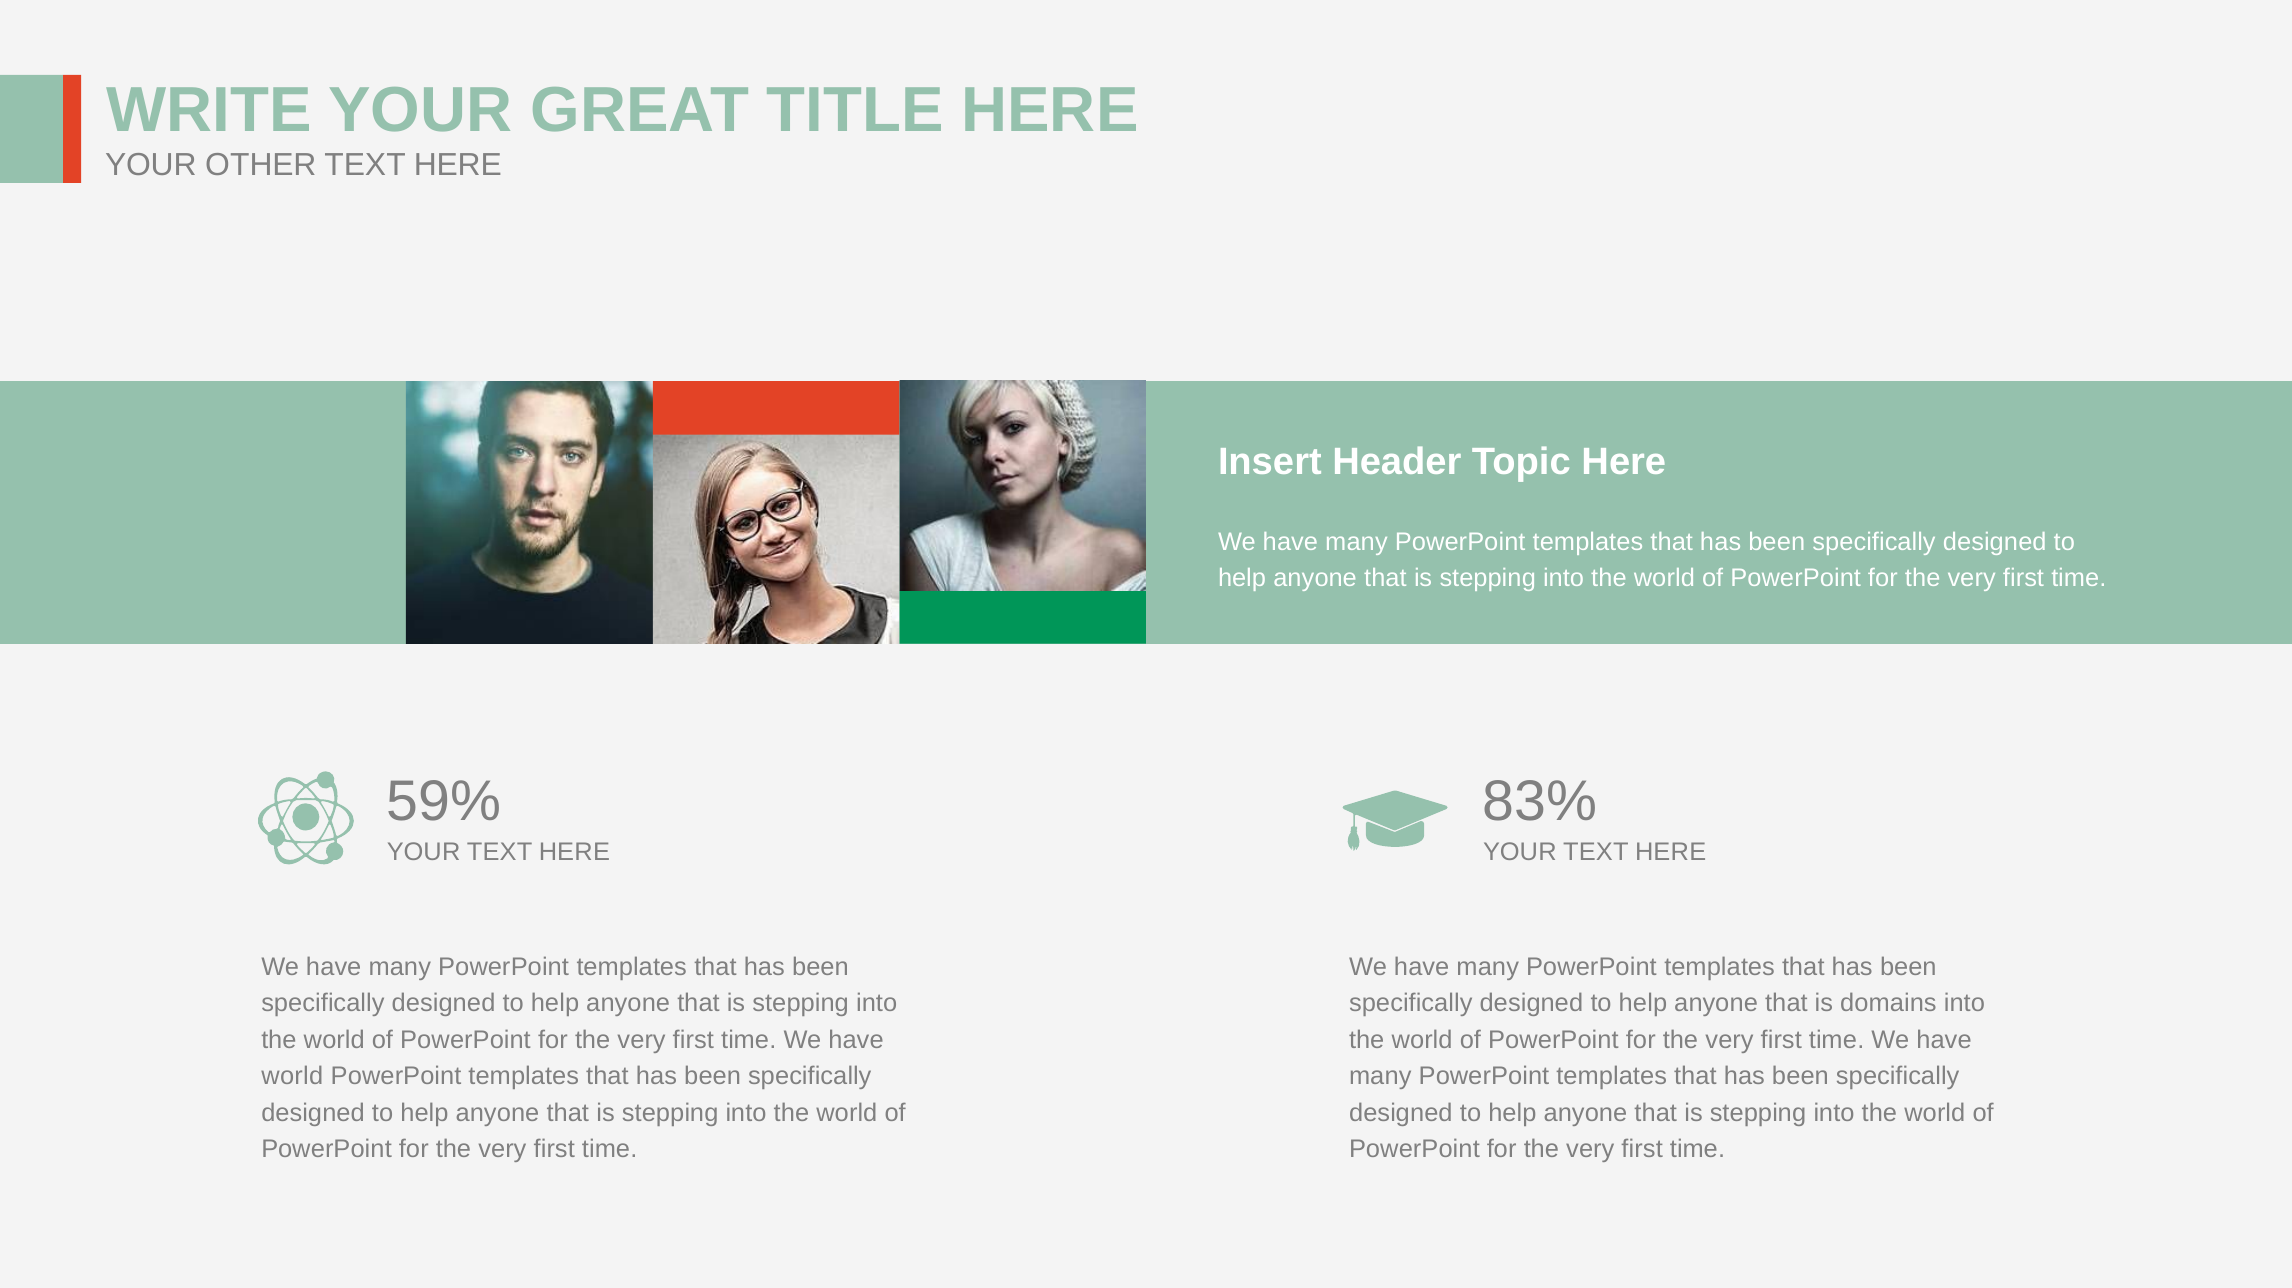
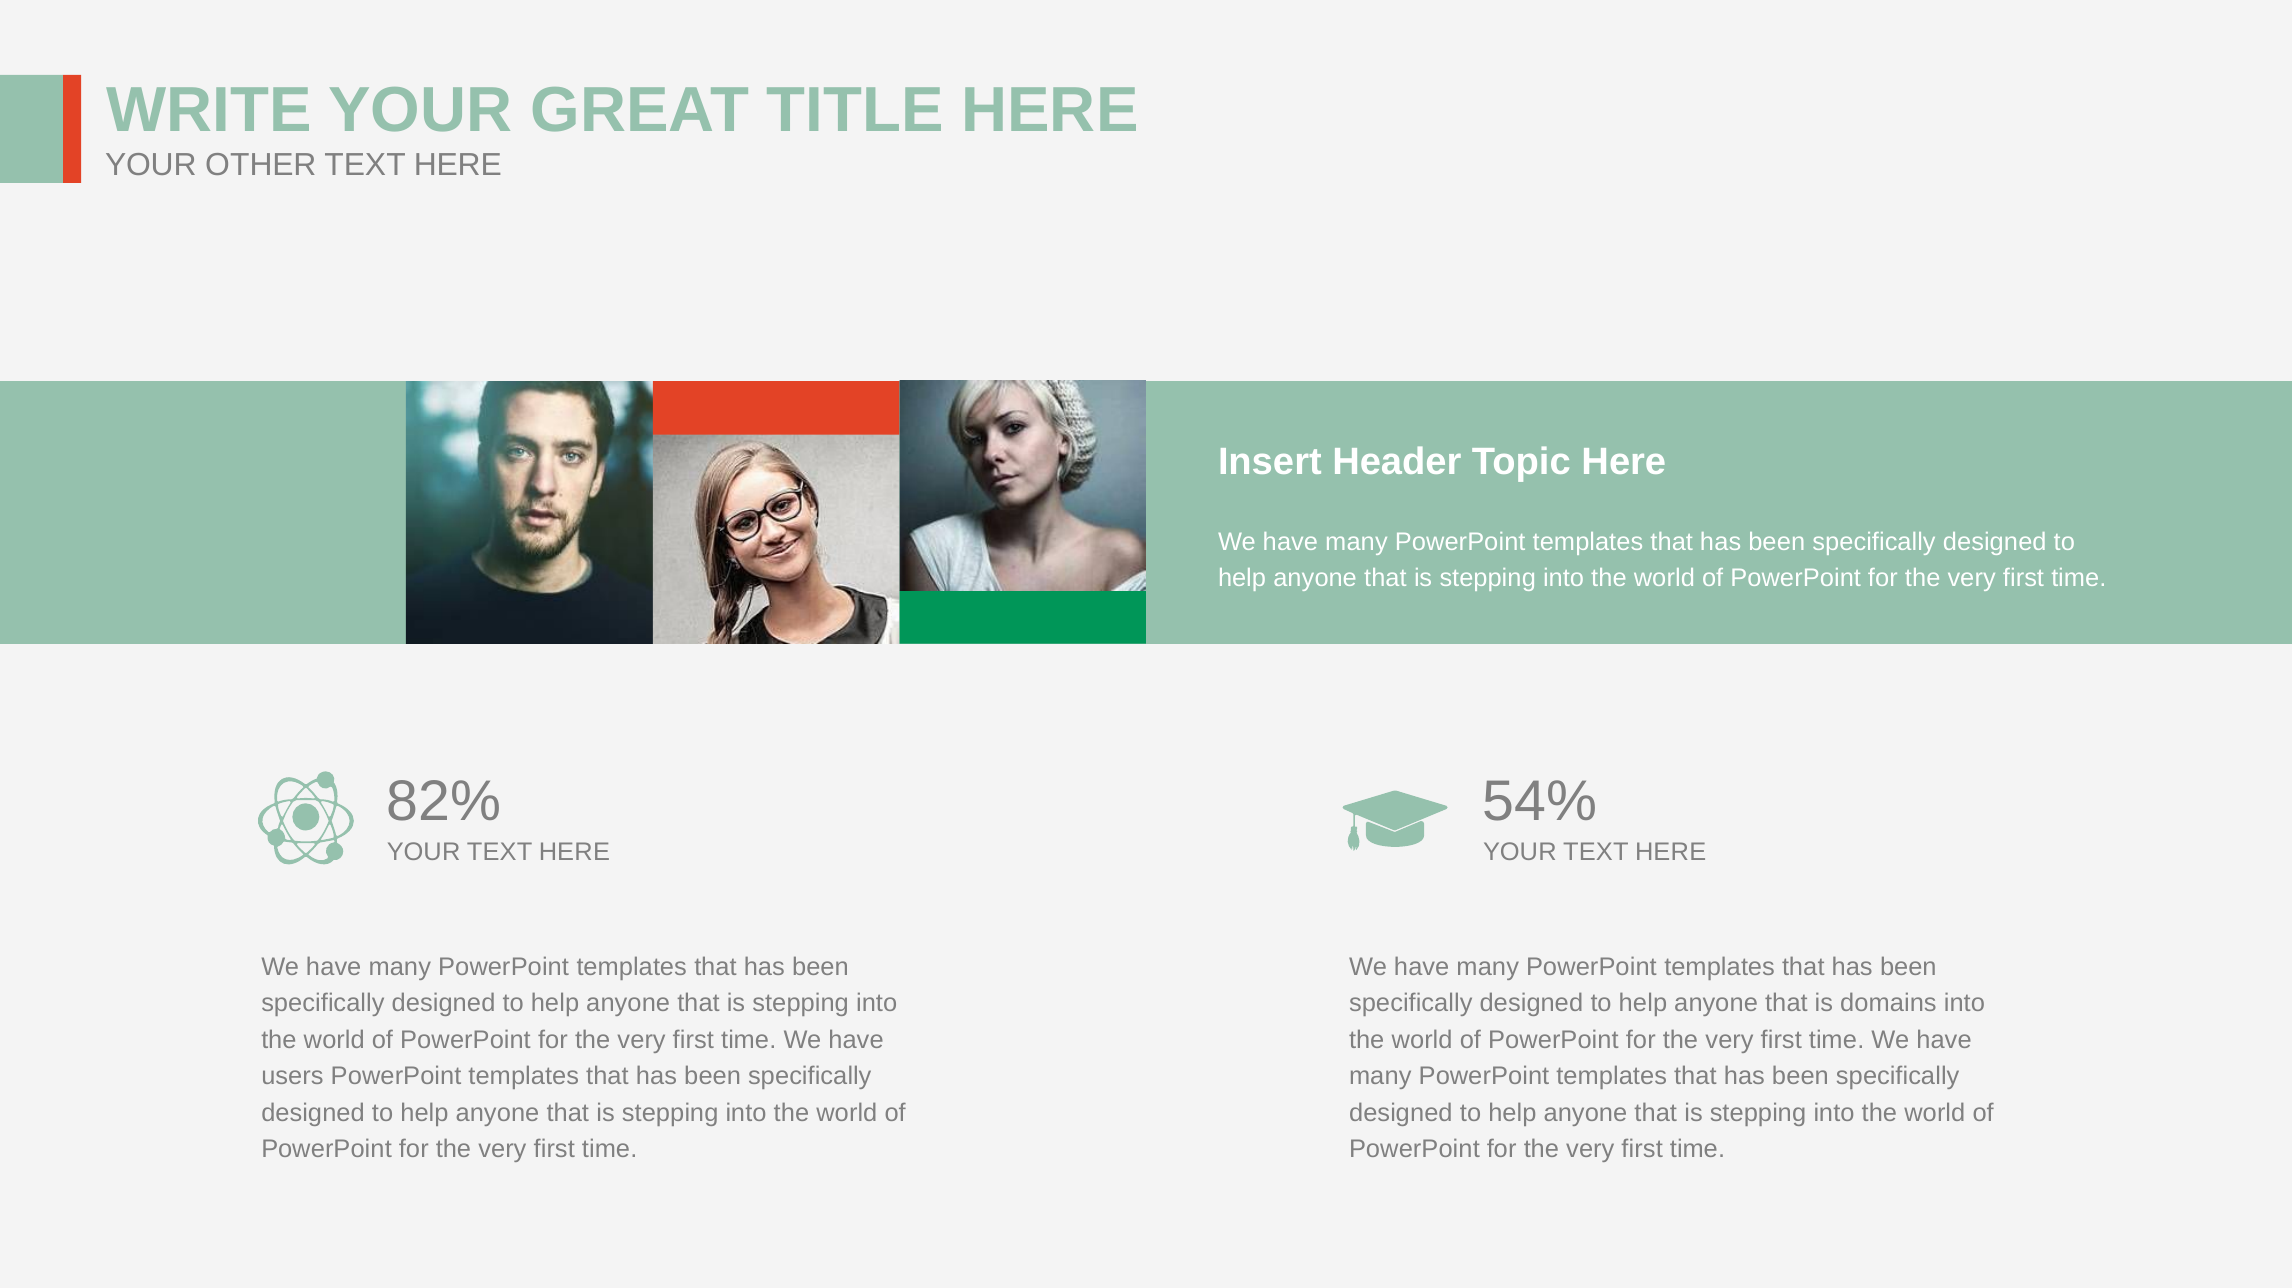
59%: 59% -> 82% (444, 802)
83%: 83% -> 54% (1540, 802)
world: world -> users (292, 1077)
